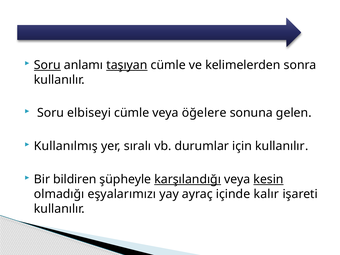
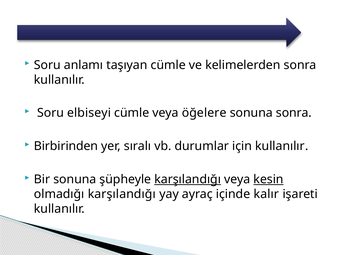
Soru underline: present -> none (47, 65)
taşıyan underline: present -> none (127, 65)
sonuna gelen: gelen -> sonra (294, 113)
Kullanılmış: Kullanılmış -> Birbirinden (66, 146)
Bir bildiren: bildiren -> sonuna (75, 179)
olmadığı eşyalarımızı: eşyalarımızı -> karşılandığı (122, 194)
